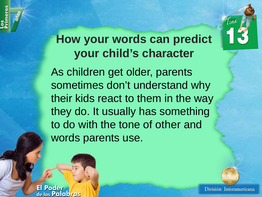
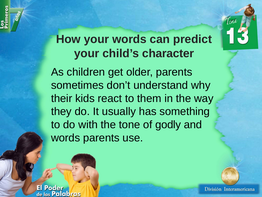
other: other -> godly (168, 124)
